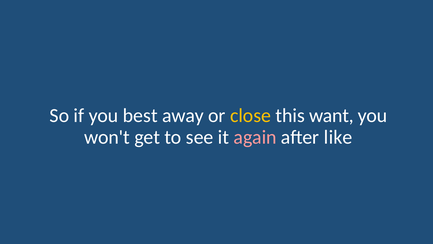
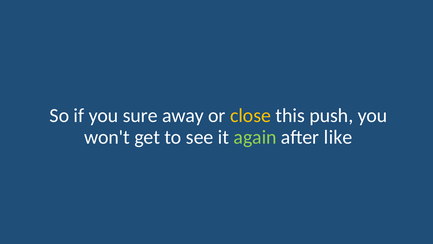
best: best -> sure (140, 115)
want: want -> push (331, 115)
again colour: pink -> light green (255, 137)
